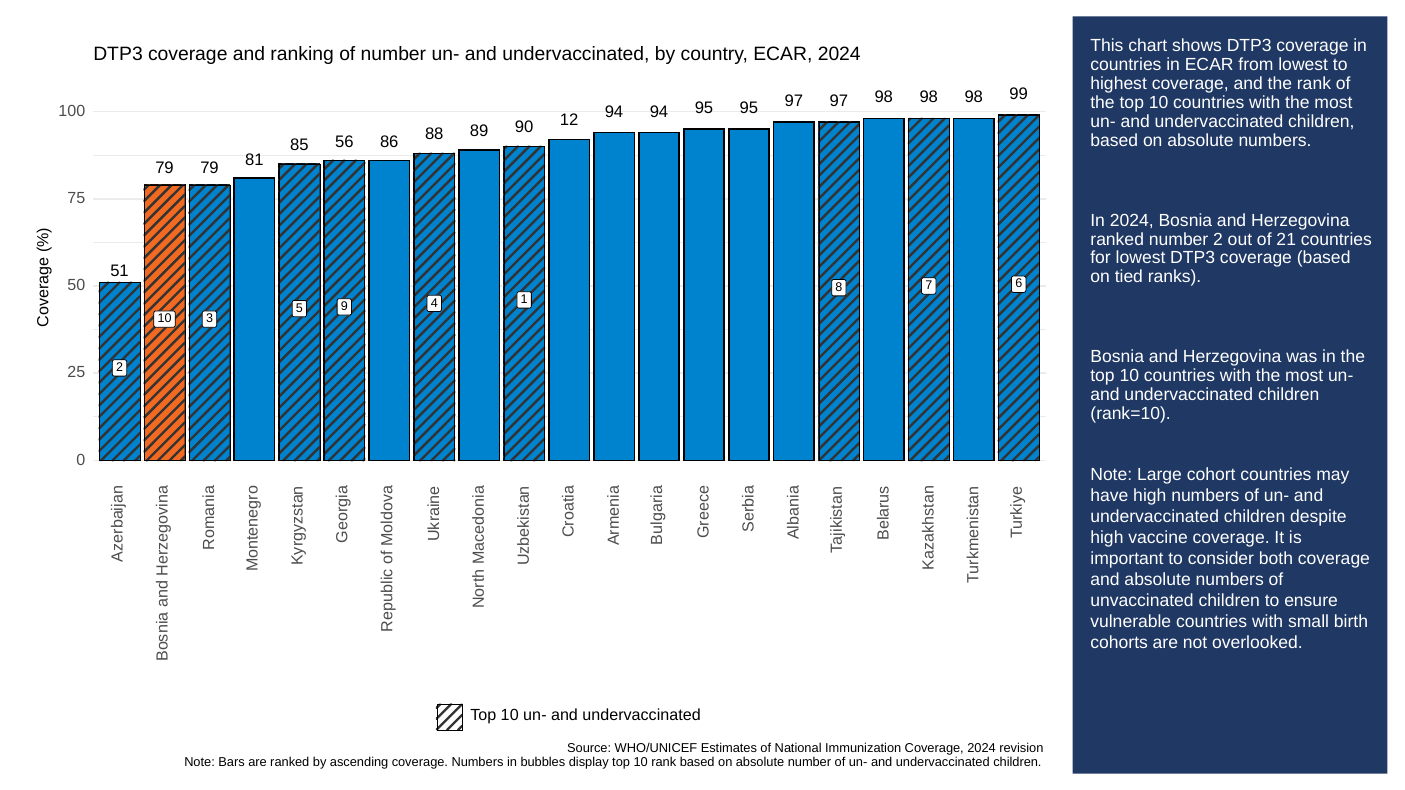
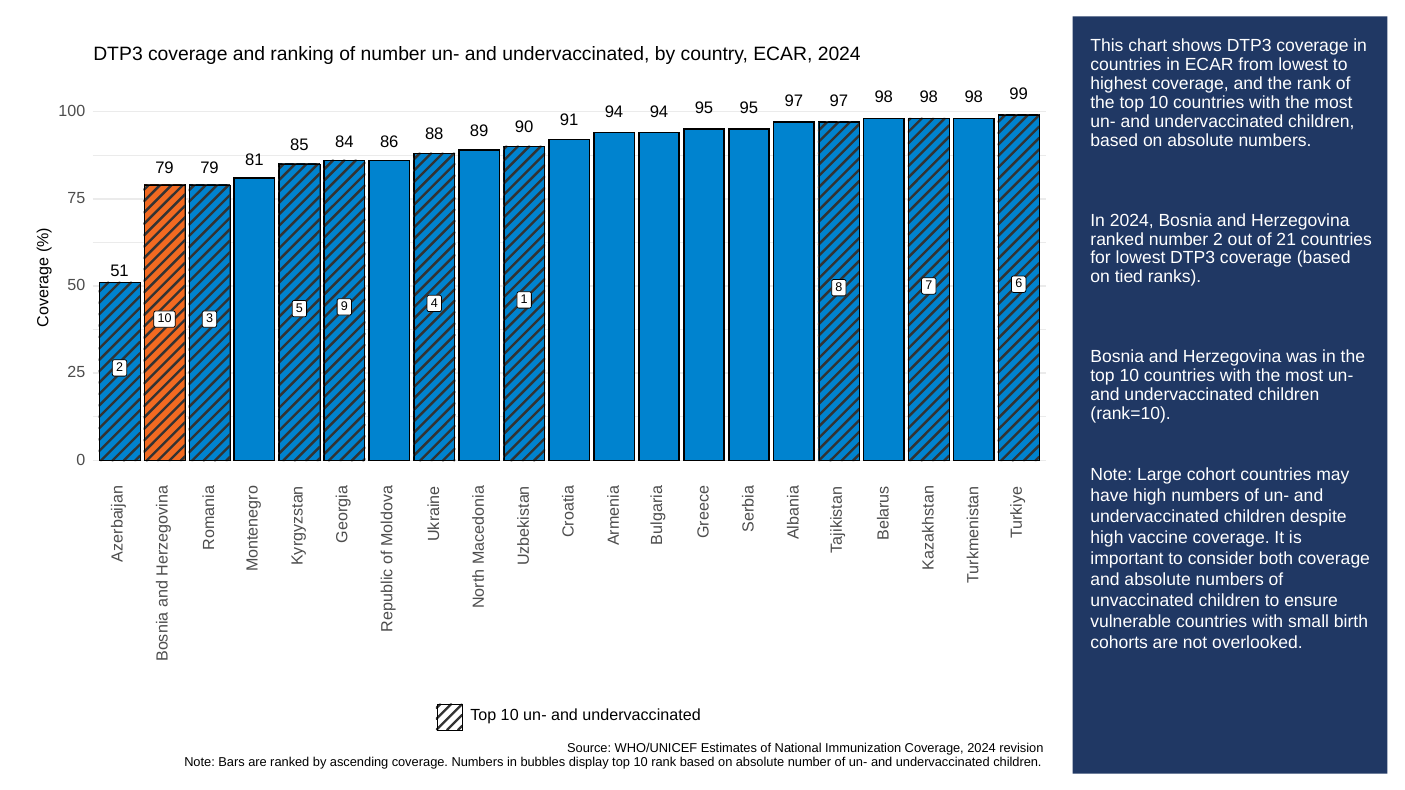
56: 56 -> 84 (344, 142)
12: 12 -> 91 (569, 120)
